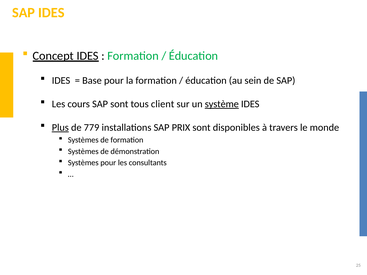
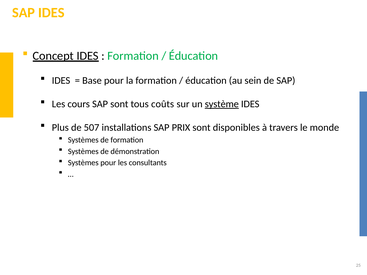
client: client -> coûts (163, 104)
Plus underline: present -> none (60, 128)
779: 779 -> 507 (92, 128)
